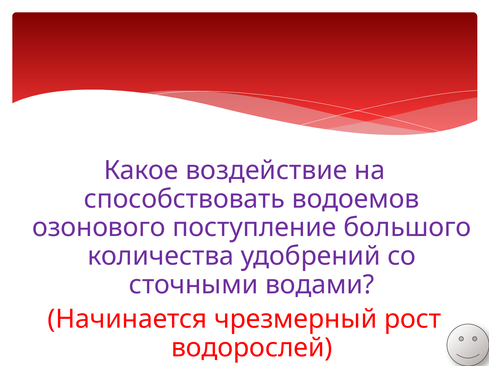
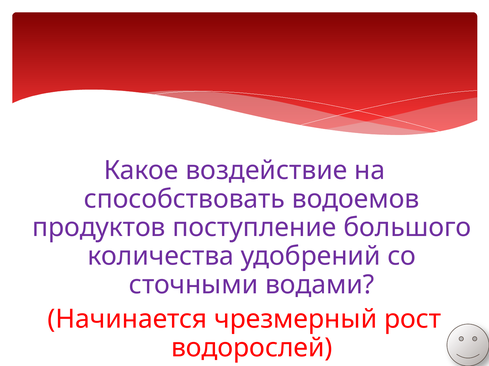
озонового: озонового -> продуктов (99, 228)
